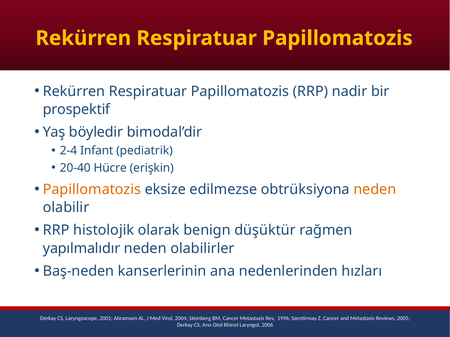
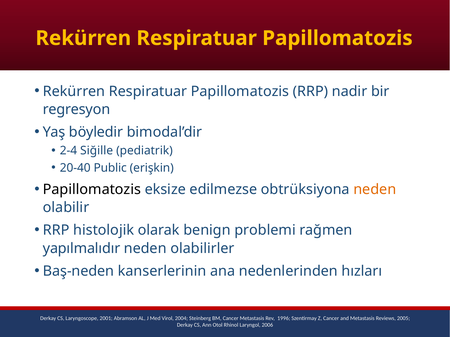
prospektif: prospektif -> regresyon (76, 110)
Infant: Infant -> Siğille (97, 151)
Hücre: Hücre -> Public (110, 168)
Papillomatozis colour: orange -> black (92, 190)
düşüktür: düşüktür -> problemi (265, 231)
